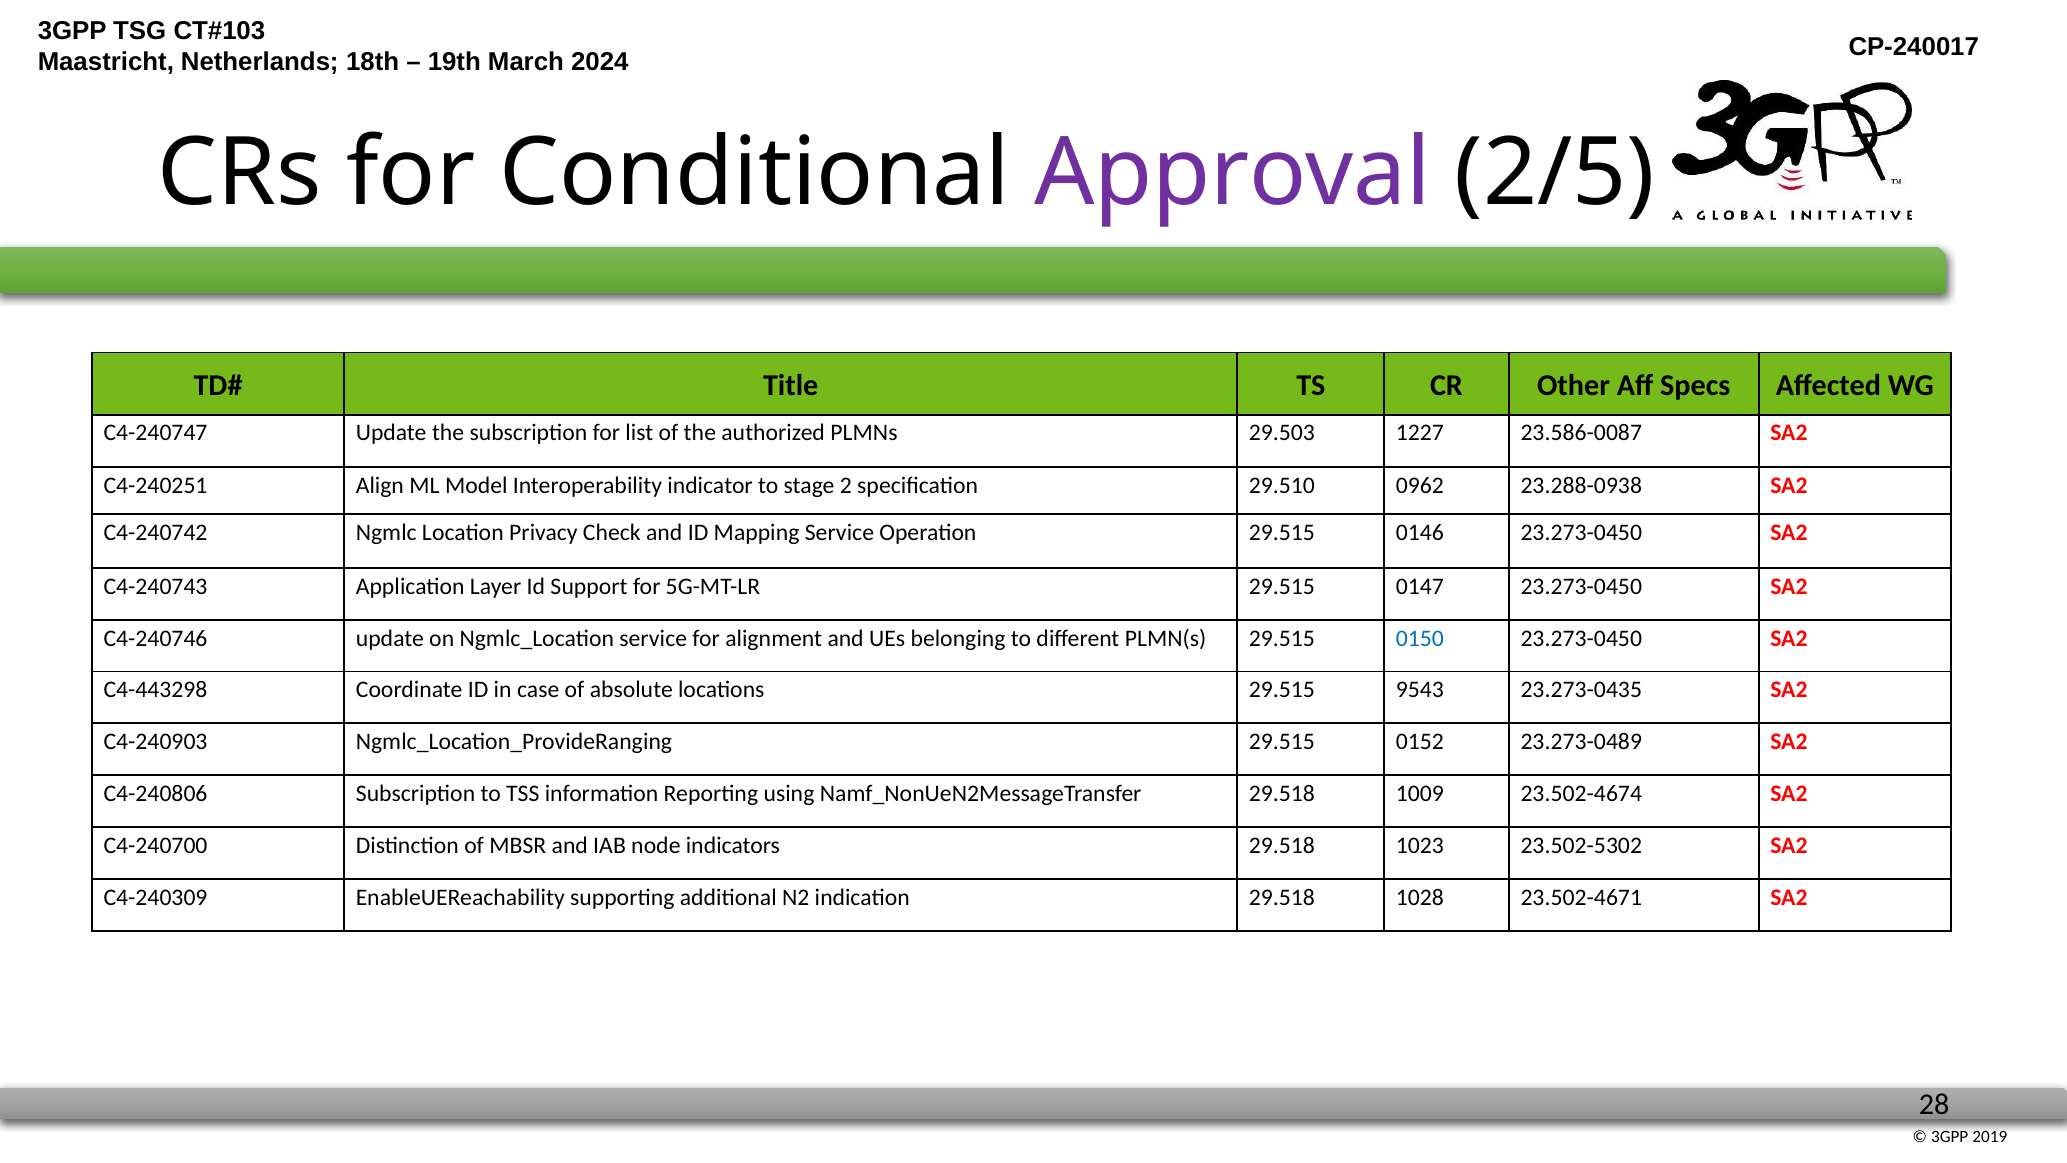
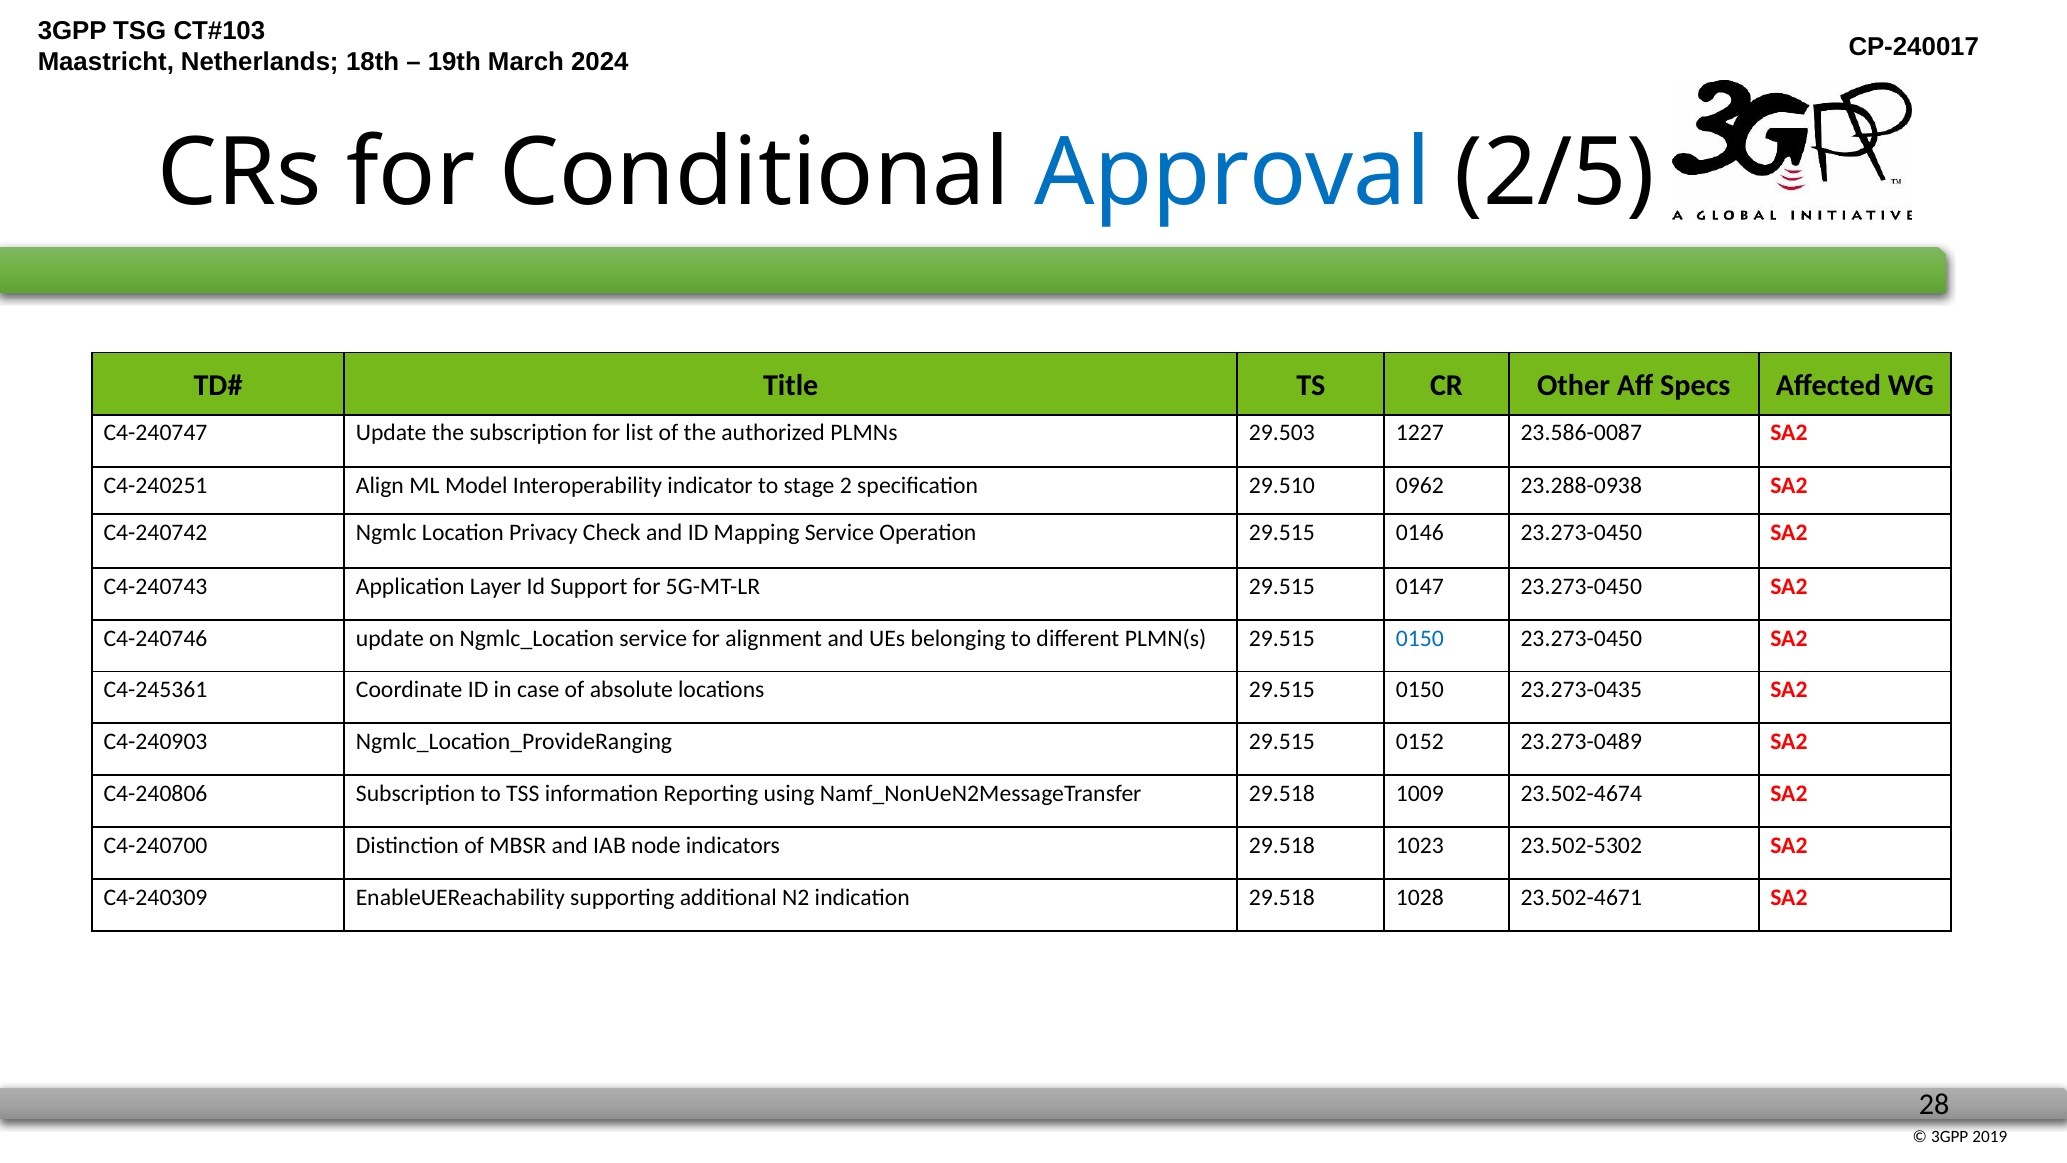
Approval colour: purple -> blue (1233, 174)
C4-443298: C4-443298 -> C4-245361 (156, 690)
locations 29.515 9543: 9543 -> 0150 (1420, 690)
